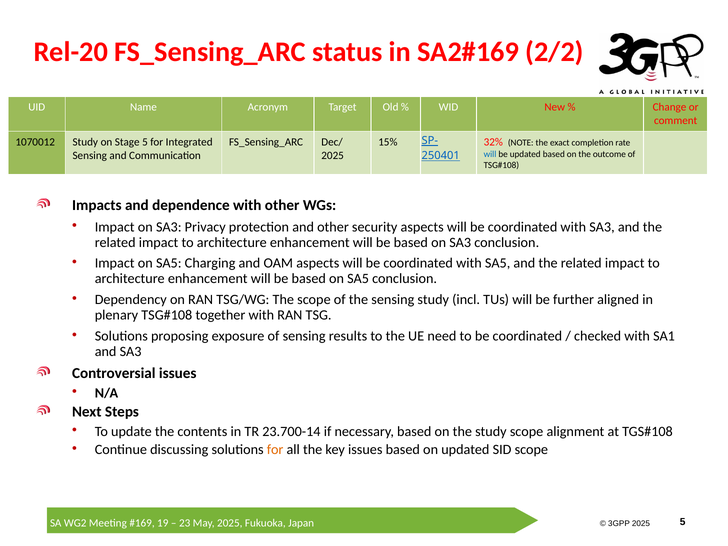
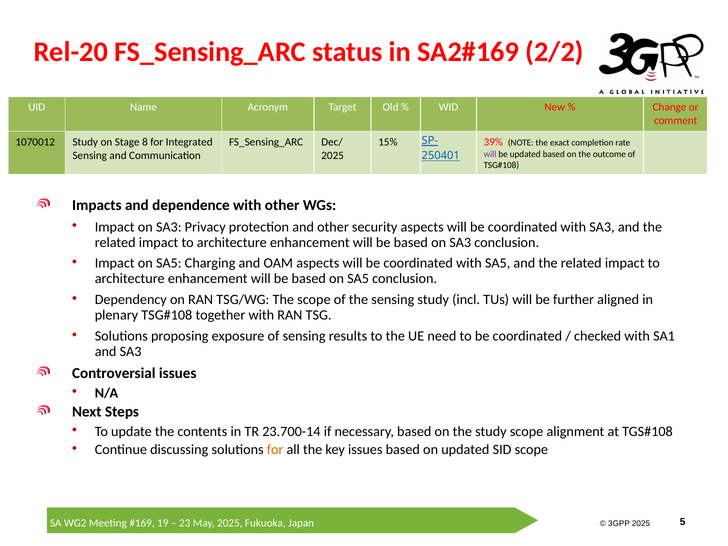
Stage 5: 5 -> 8 (145, 142)
32%: 32% -> 39% (493, 142)
will colour: blue -> purple (490, 154)
